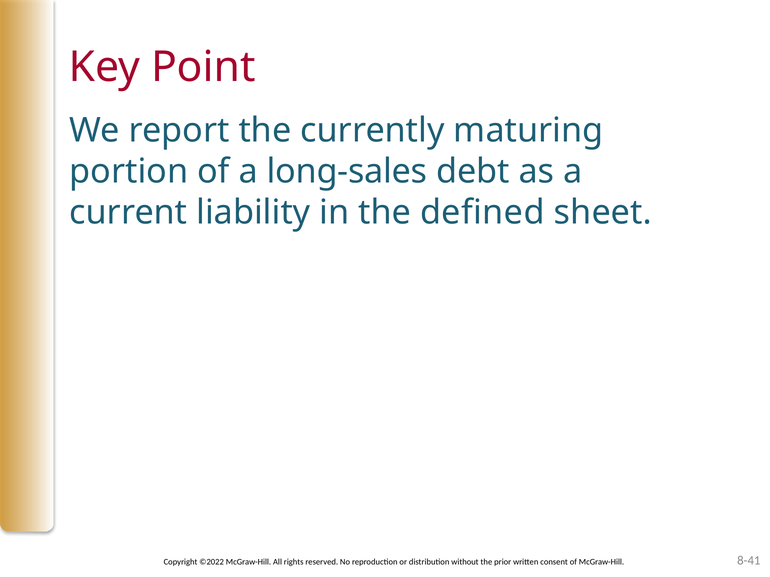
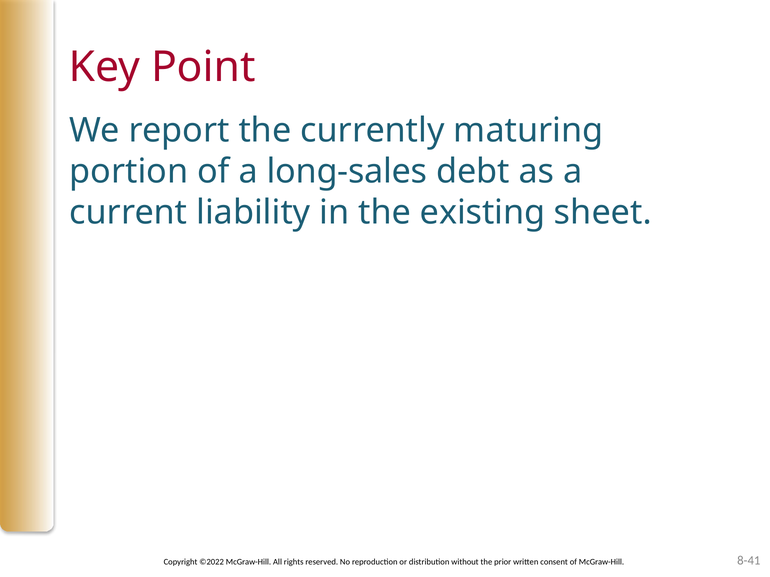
defined: defined -> existing (483, 213)
